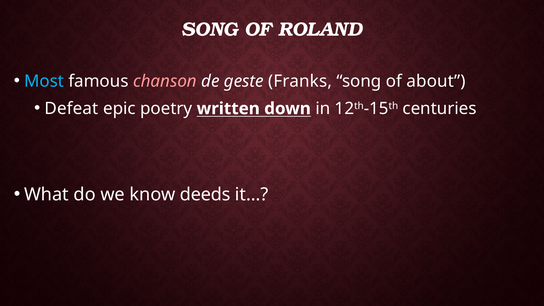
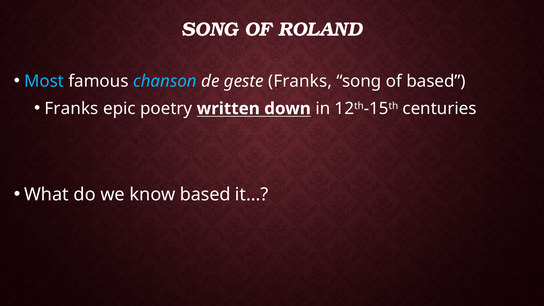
chanson colour: pink -> light blue (165, 81)
of about: about -> based (436, 81)
Defeat: Defeat -> Franks (71, 109)
know deeds: deeds -> based (205, 194)
